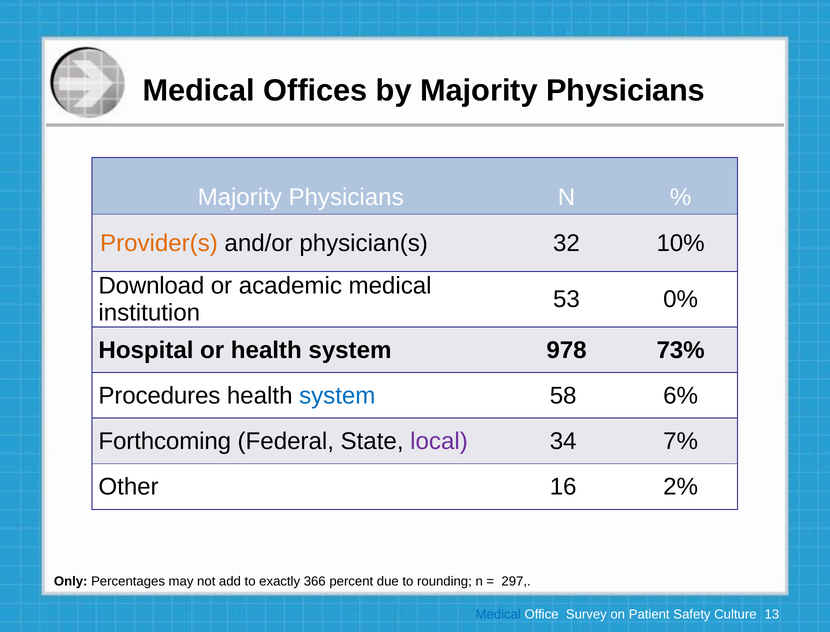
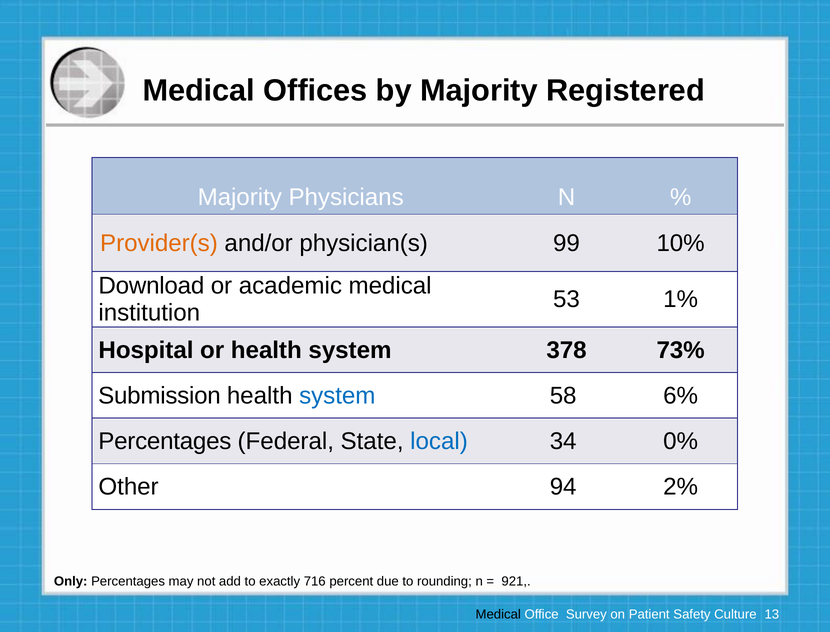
by Majority Physicians: Physicians -> Registered (626, 91)
32: 32 -> 99 (567, 243)
0%: 0% -> 1% (681, 300)
978: 978 -> 378 (566, 350)
Procedures: Procedures -> Submission (159, 396)
Forthcoming: Forthcoming -> Percentages (165, 442)
local colour: purple -> blue (439, 442)
7%: 7% -> 0% (681, 442)
16: 16 -> 94 (563, 487)
366: 366 -> 716 (315, 582)
297: 297 -> 921 (516, 582)
Medical colour: blue -> black (498, 615)
